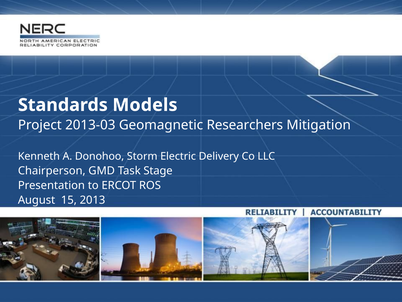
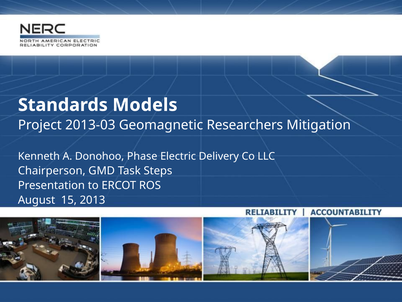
Storm: Storm -> Phase (142, 156)
Stage: Stage -> Steps (158, 170)
